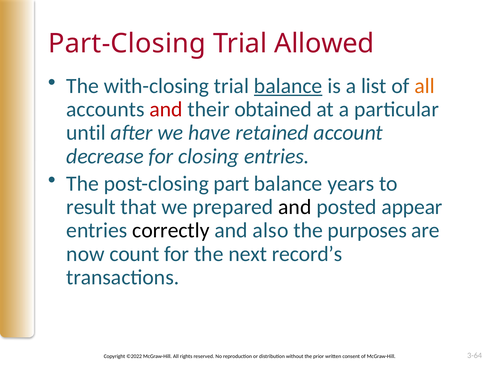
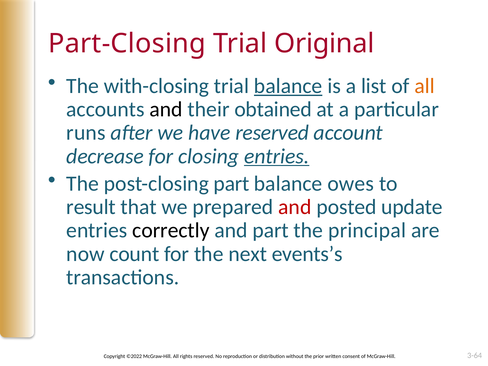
Allowed: Allowed -> Original (324, 43)
and colour: red -> black (166, 109)
until: until -> runs (86, 133)
have retained: retained -> reserved (272, 133)
entries underline: none -> present (277, 156)
years: years -> owes (351, 184)
and colour: black -> red (295, 207)
appear: appear -> update (412, 207)
and also: also -> part (271, 230)
purposes: purposes -> principal (367, 230)
record’s: record’s -> events’s (307, 254)
